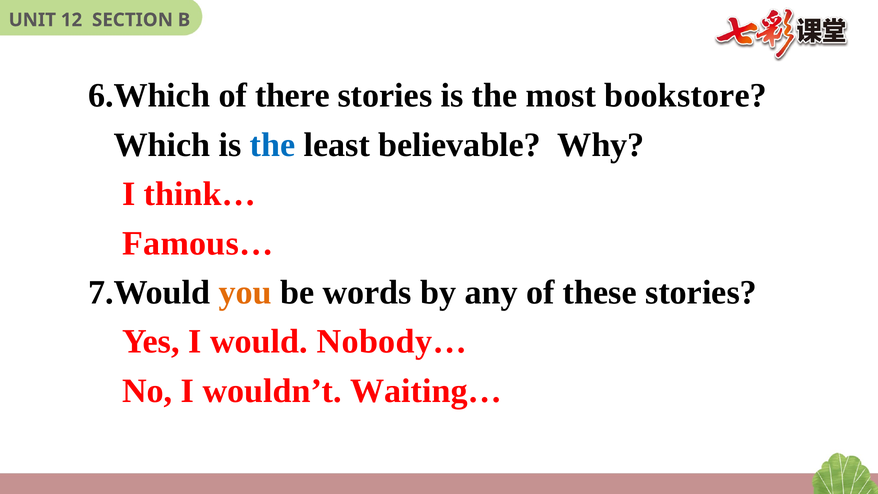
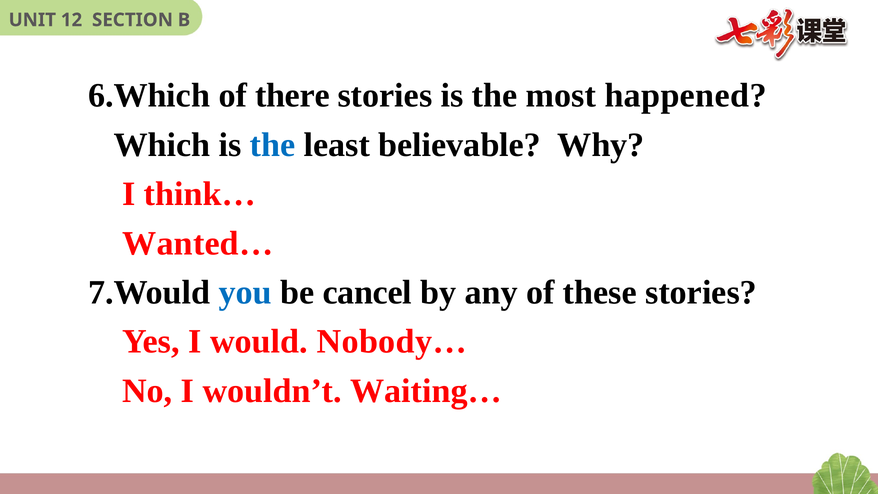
bookstore: bookstore -> happened (686, 96)
Famous…: Famous… -> Wanted… (198, 243)
you colour: orange -> blue (245, 292)
words: words -> cancel (367, 292)
